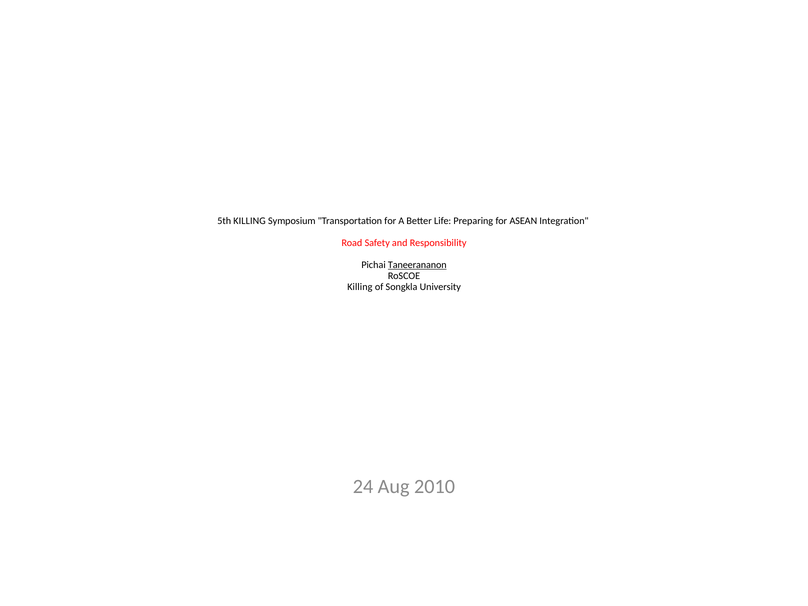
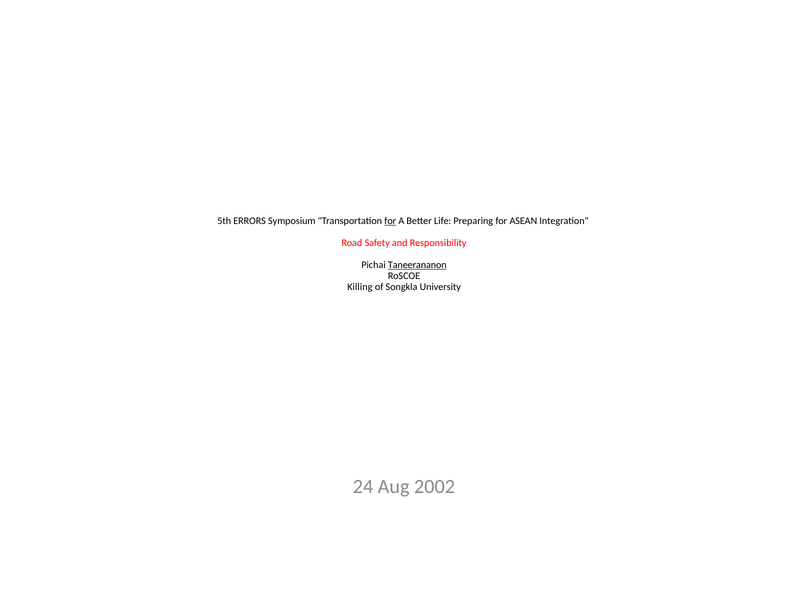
5th KILLING: KILLING -> ERRORS (250, 221)
for underline: none -> present (390, 221)
2010: 2010 -> 2002 (435, 487)
